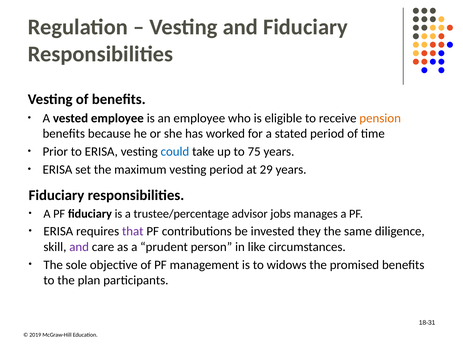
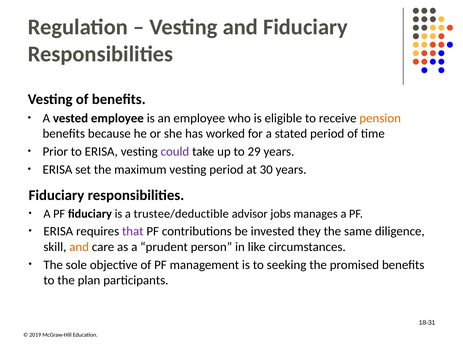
could colour: blue -> purple (175, 152)
75: 75 -> 29 (254, 152)
29: 29 -> 30 (266, 170)
trustee/percentage: trustee/percentage -> trustee/deductible (181, 214)
and colour: purple -> orange (79, 247)
widows: widows -> seeking (287, 265)
